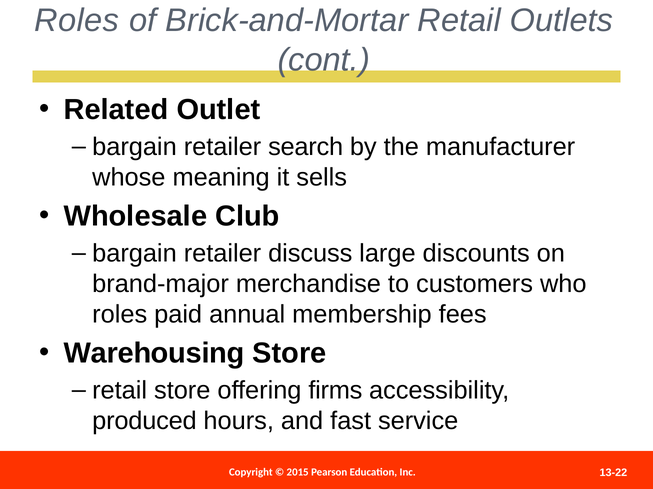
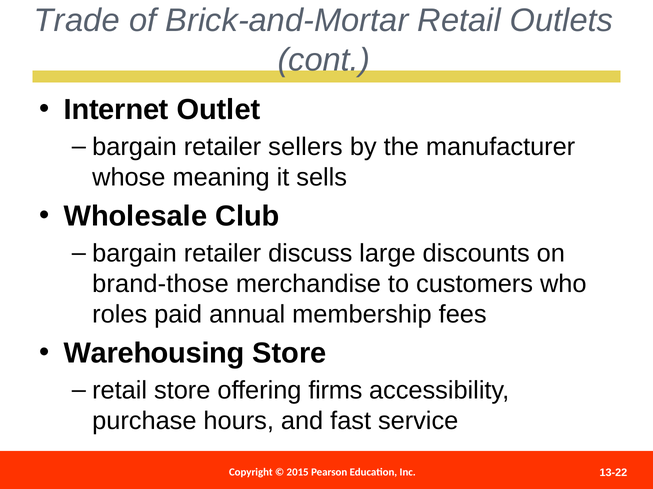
Roles: Roles -> Trade (77, 21)
Related: Related -> Internet (116, 110)
search: search -> sellers (305, 147)
brand-major: brand-major -> brand-those (161, 284)
produced: produced -> purchase (144, 422)
